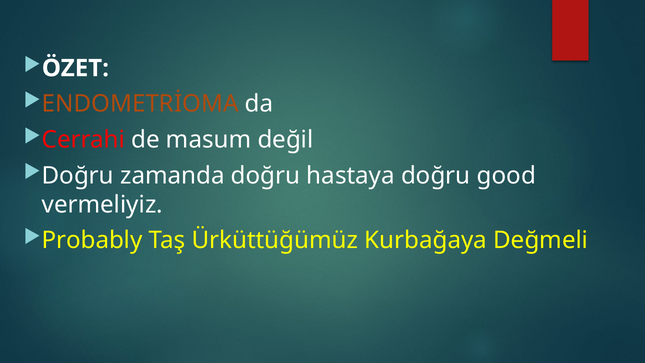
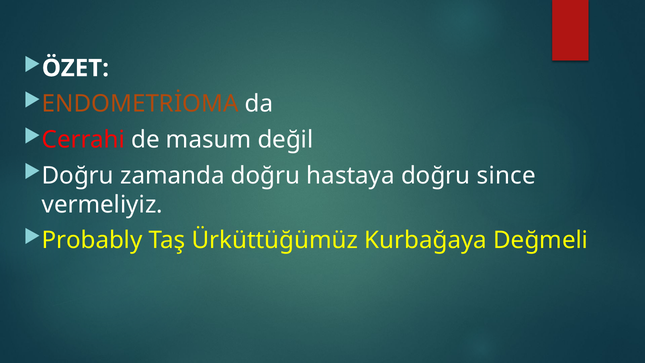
good: good -> since (506, 175)
